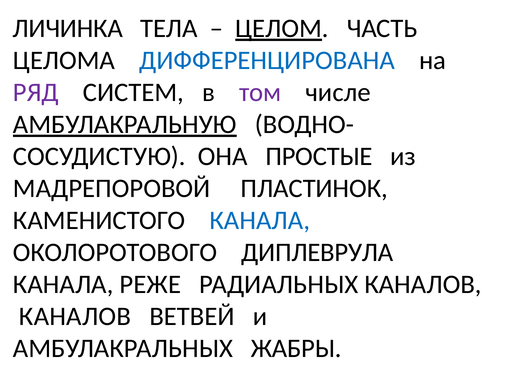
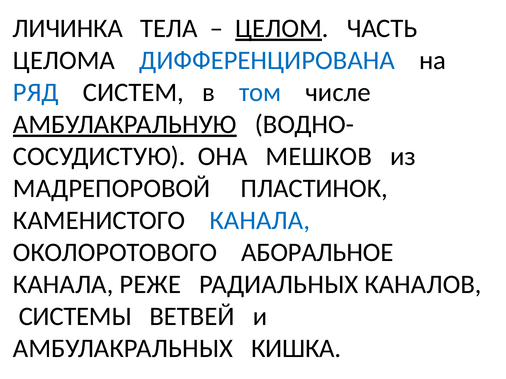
РЯД colour: purple -> blue (36, 92)
том colour: purple -> blue (260, 92)
ПРОСТЫЕ: ПРОСТЫЕ -> МЕШКОВ (319, 157)
ДИПЛЕВРУЛА: ДИПЛЕВРУЛА -> АБОРАЛЬНОЕ (317, 253)
КАНАЛОВ: КАНАЛОВ -> СИСТЕМЫ (75, 317)
ЖАБРЫ: ЖАБРЫ -> КИШКА (296, 349)
